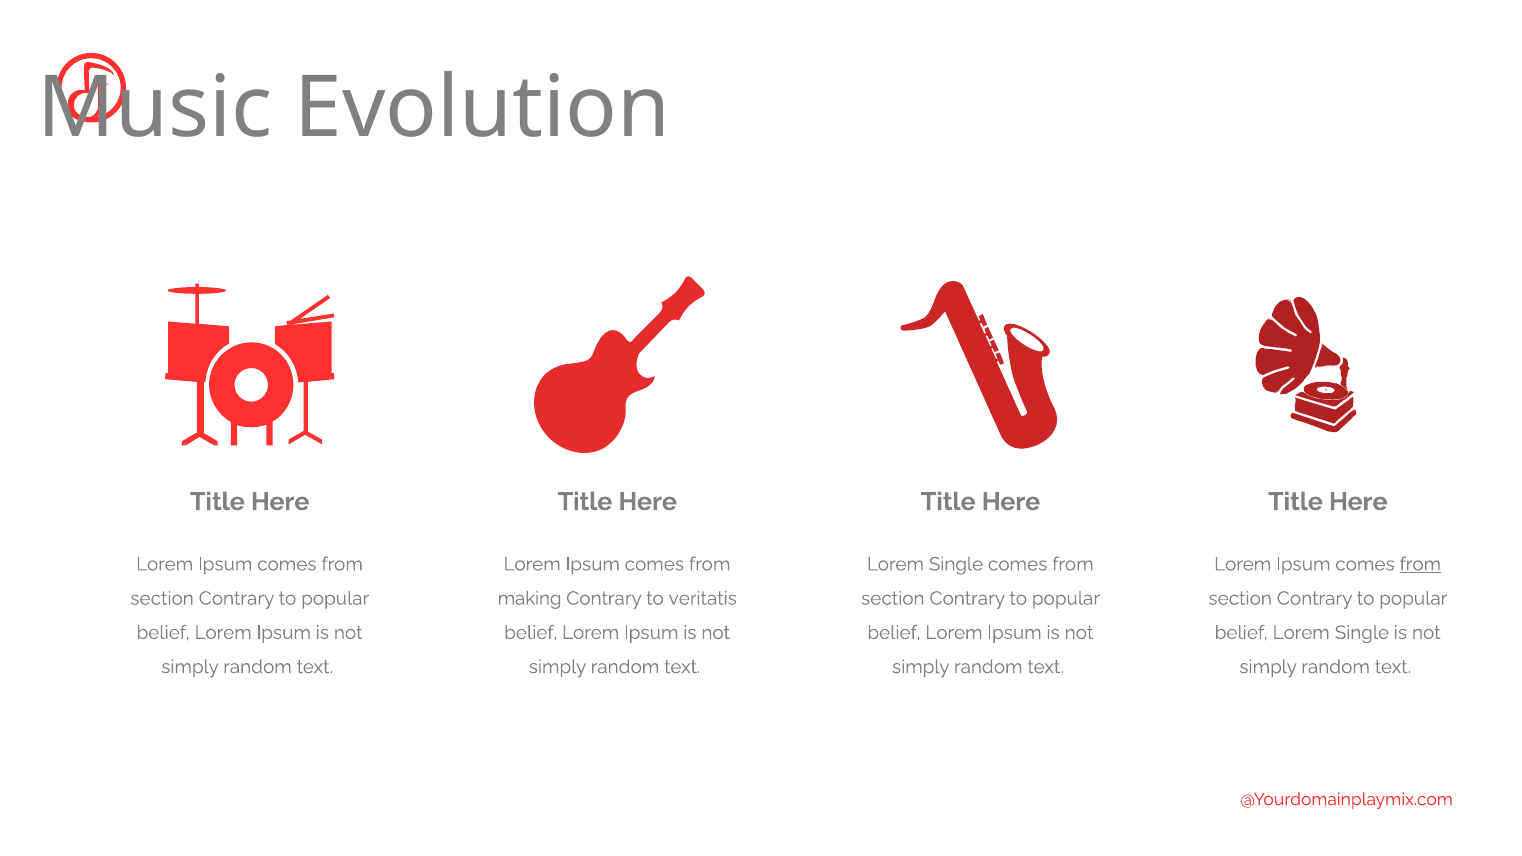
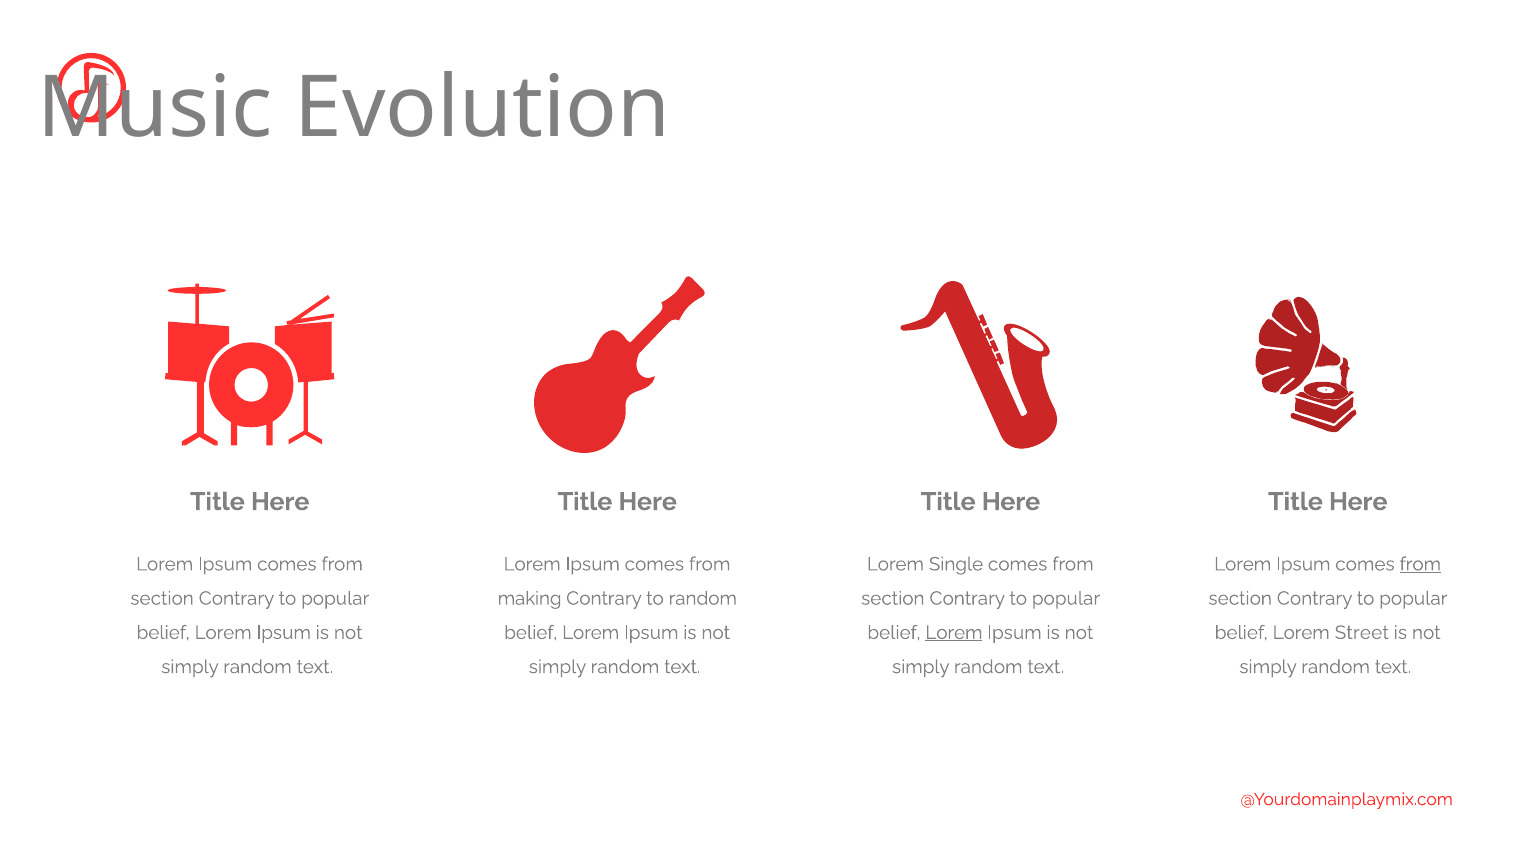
to veritatis: veritatis -> random (703, 598)
Lorem underline: none -> present (954, 633)
belief Lorem Single: Single -> Street (1362, 633)
